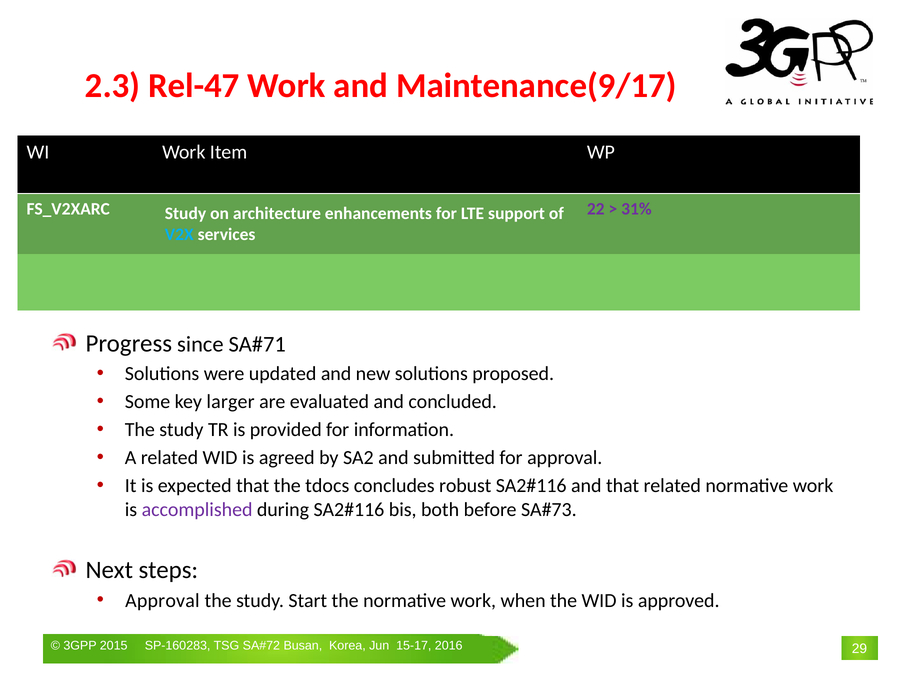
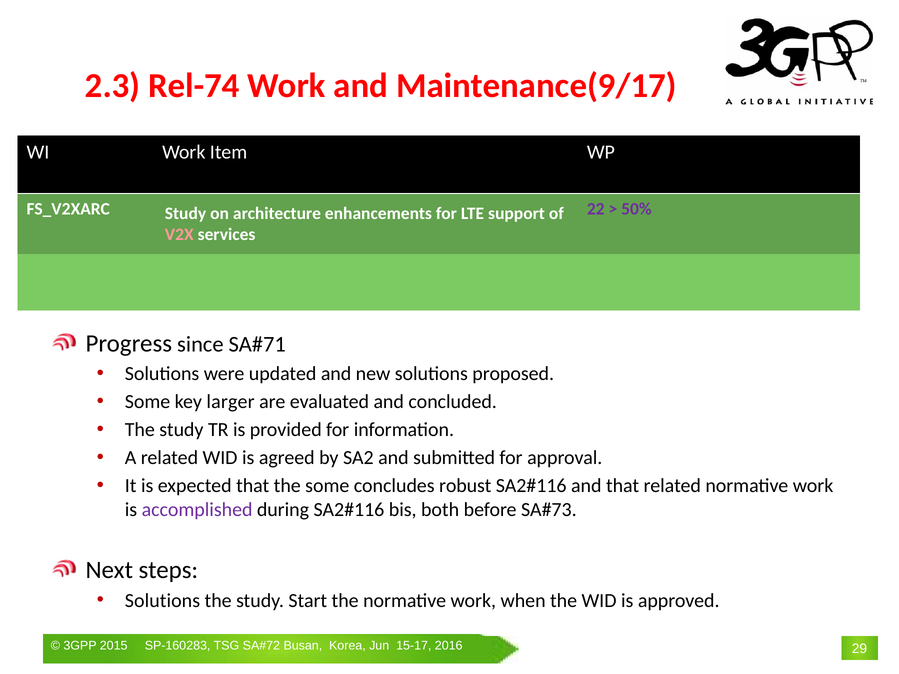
Rel-47: Rel-47 -> Rel-74 (194, 86)
31%: 31% -> 50% (636, 209)
V2X colour: light blue -> pink (179, 235)
the tdocs: tdocs -> some (327, 486)
Approval: Approval -> Solutions (162, 601)
